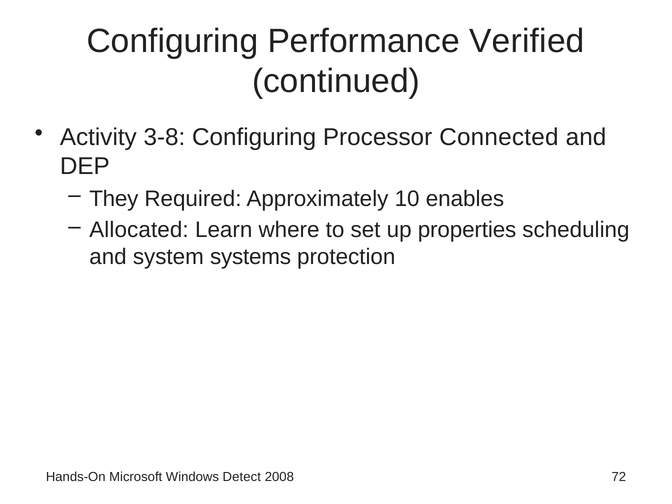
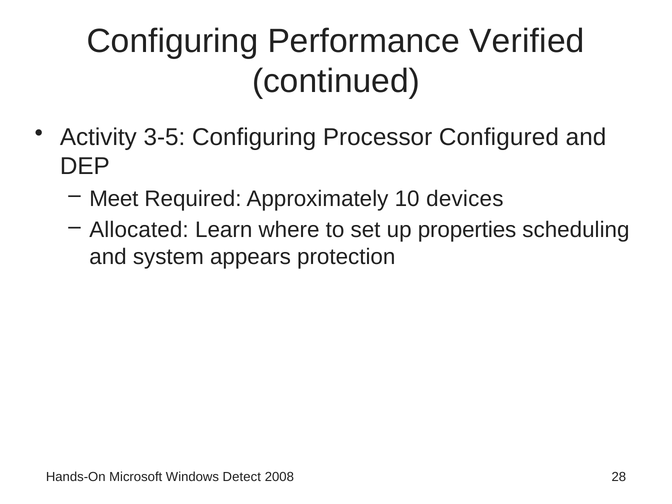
3-8: 3-8 -> 3-5 (164, 137)
Connected: Connected -> Configured (499, 137)
They: They -> Meet (114, 199)
enables: enables -> devices (465, 199)
systems: systems -> appears (250, 257)
72: 72 -> 28 (619, 477)
